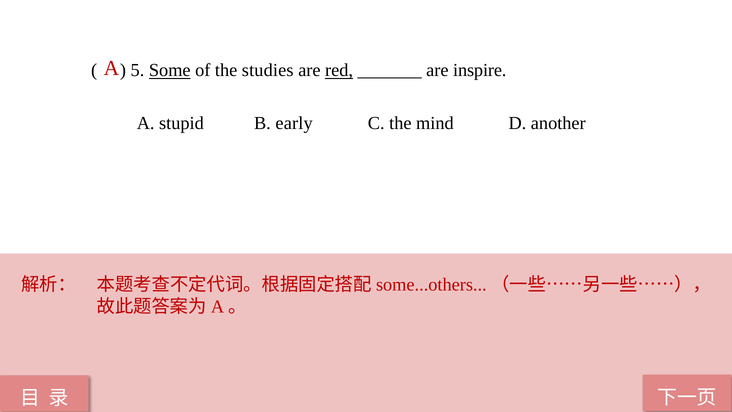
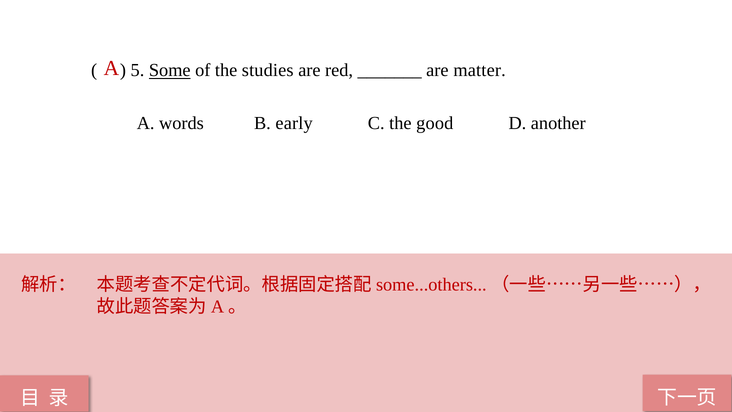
red underline: present -> none (339, 70)
inspire: inspire -> matter (480, 70)
stupid: stupid -> words (181, 123)
mind: mind -> good (435, 123)
